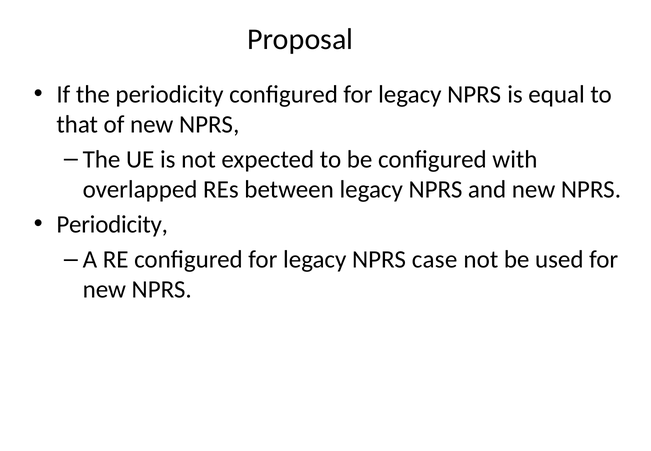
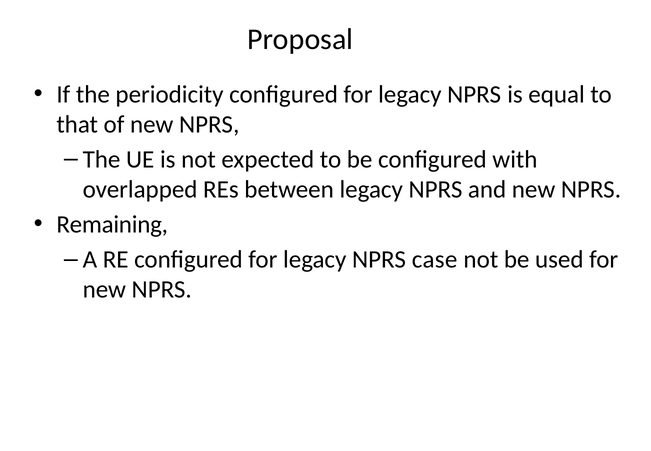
Periodicity: Periodicity -> Remaining (112, 224)
